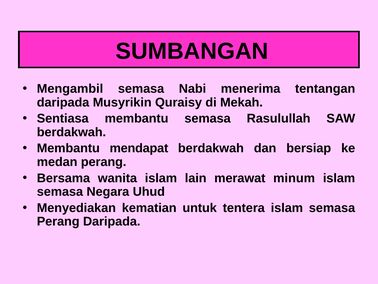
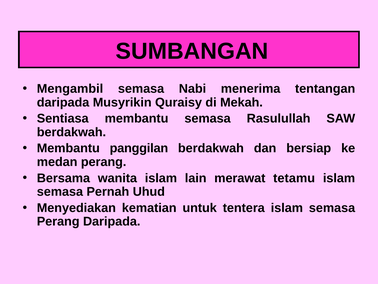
mendapat: mendapat -> panggilan (139, 148)
minum: minum -> tetamu (294, 178)
Negara: Negara -> Pernah (108, 191)
